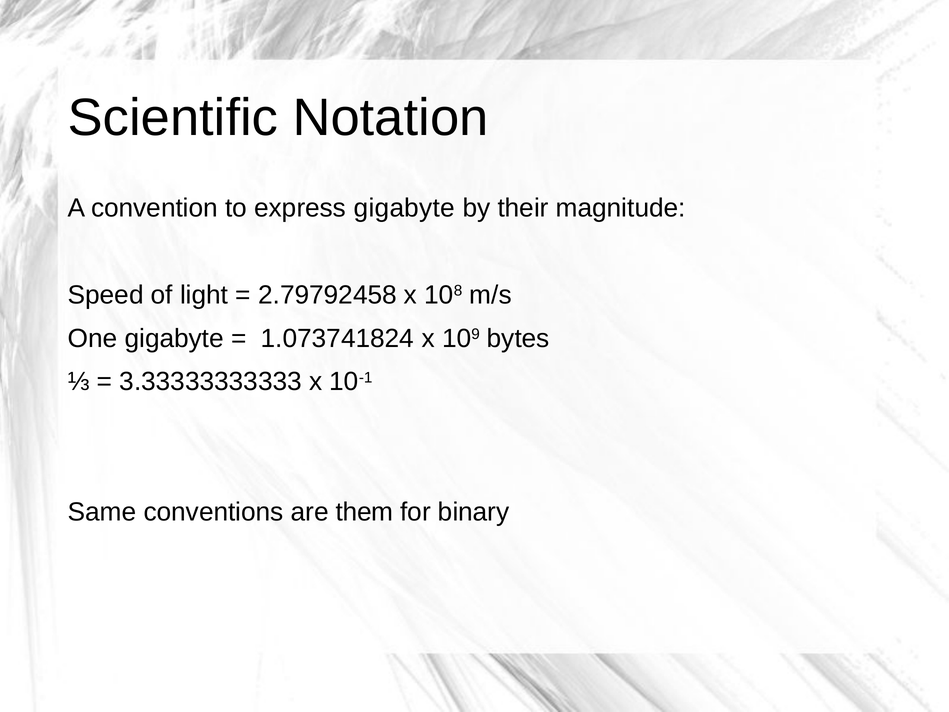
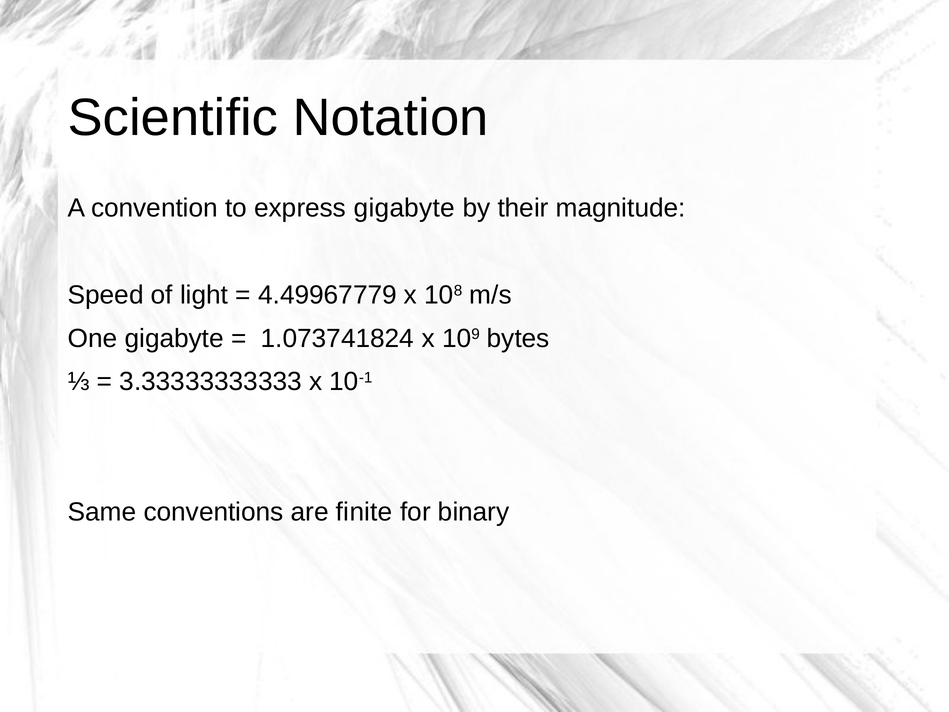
2.79792458: 2.79792458 -> 4.49967779 (328, 295)
them: them -> finite (364, 512)
